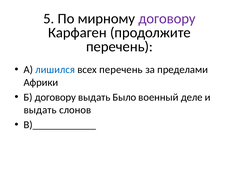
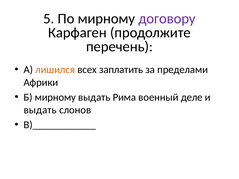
лишился colour: blue -> orange (55, 70)
всех перечень: перечень -> заплатить (121, 70)
Б договору: договору -> мирному (55, 97)
Было: Было -> Рима (124, 97)
